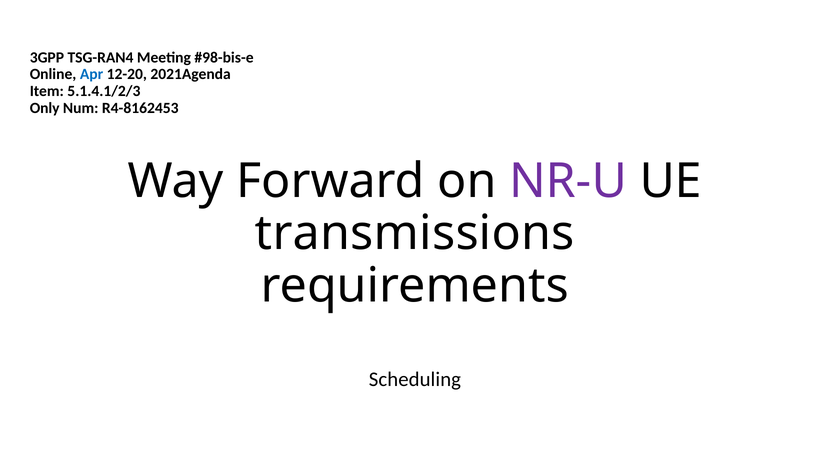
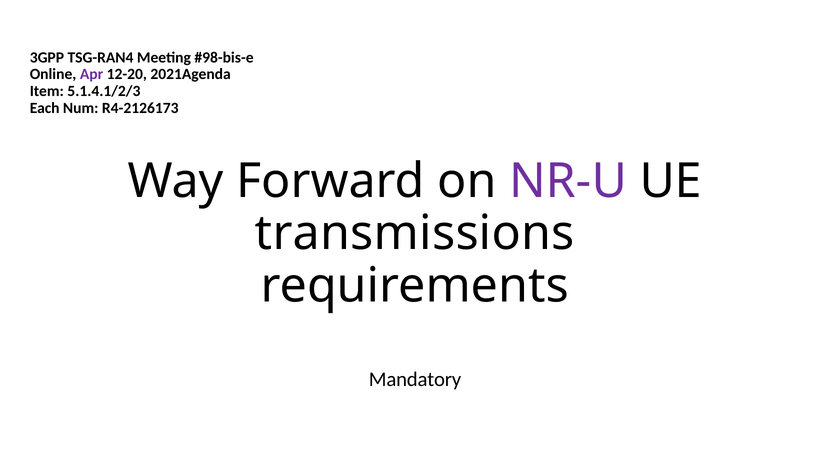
Apr colour: blue -> purple (92, 74)
Only: Only -> Each (45, 108)
R4-8162453: R4-8162453 -> R4-2126173 (140, 108)
Scheduling: Scheduling -> Mandatory (415, 379)
